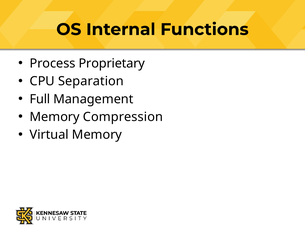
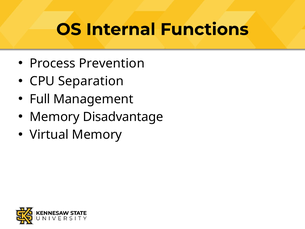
Proprietary: Proprietary -> Prevention (112, 63)
Compression: Compression -> Disadvantage (123, 117)
